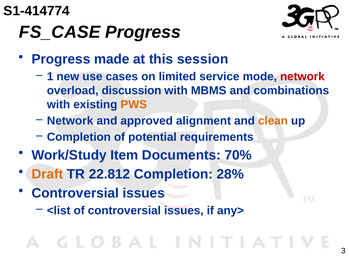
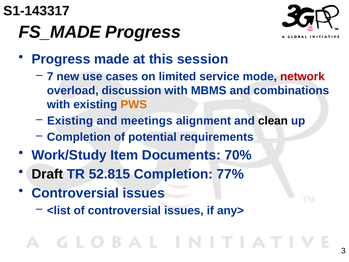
S1-414774: S1-414774 -> S1-143317 (37, 11)
FS_CASE: FS_CASE -> FS_MADE (60, 32)
1: 1 -> 7 (50, 77)
Network: Network -> Existing (70, 121)
approved: approved -> meetings (147, 121)
clean colour: orange -> black (273, 121)
Draft colour: orange -> black (47, 174)
22.812: 22.812 -> 52.815 (109, 174)
28%: 28% -> 77% (230, 174)
